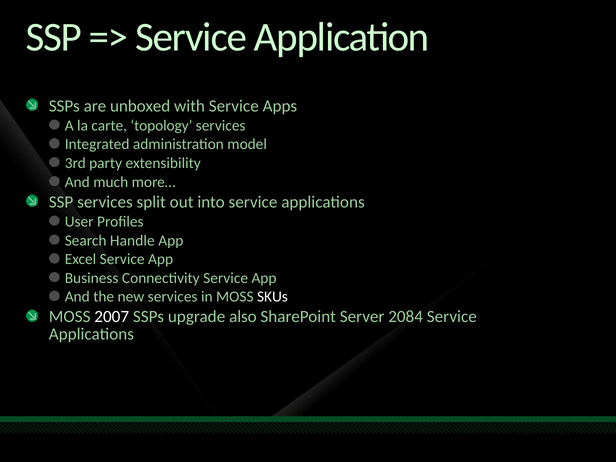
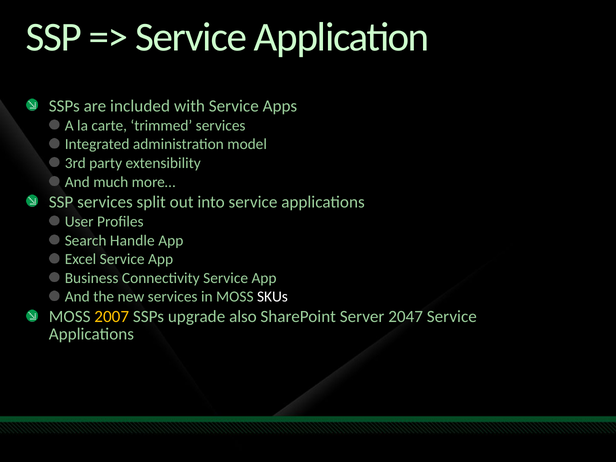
unboxed: unboxed -> included (140, 106)
topology: topology -> trimmed (161, 126)
2007 colour: white -> yellow (112, 317)
2084: 2084 -> 2047 (406, 317)
